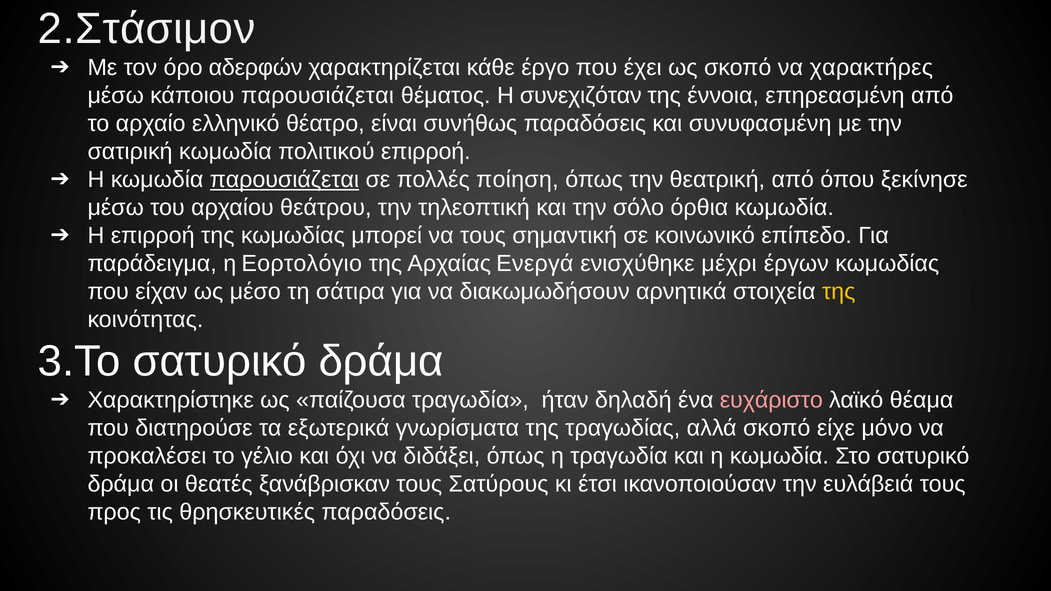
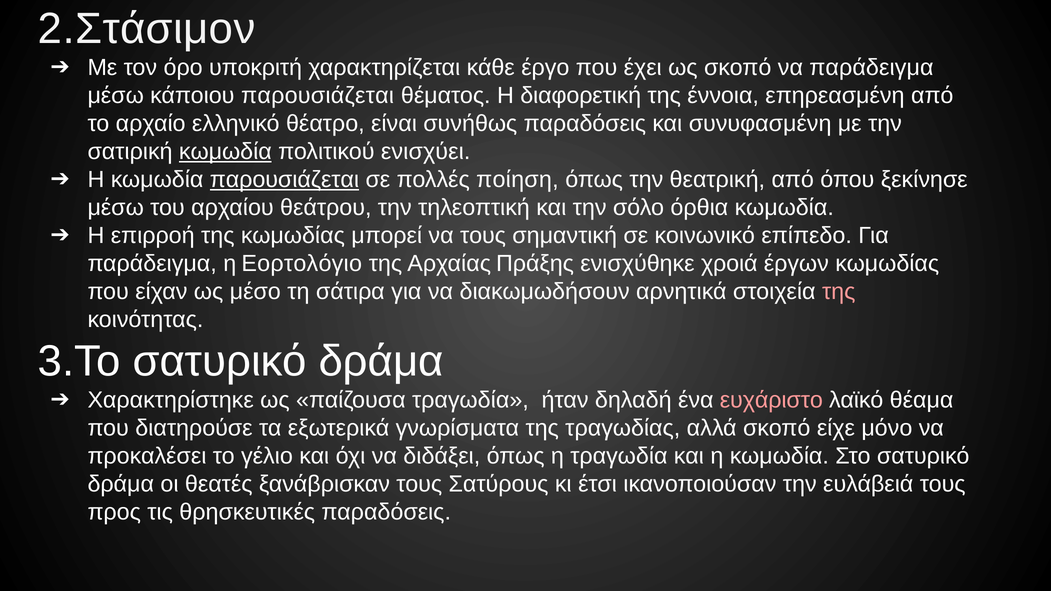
αδερφών: αδερφών -> υποκριτή (256, 68)
να χαρακτήρες: χαρακτήρες -> παράδειγμα (871, 68)
συνεχιζόταν: συνεχιζόταν -> διαφορετική (581, 96)
κωμωδία underline: none -> present (225, 152)
πολιτικού επιρροή: επιρροή -> ενισχύει (426, 152)
Ενεργά: Ενεργά -> Πράξης (535, 264)
μέχρι: μέχρι -> χροιά (729, 264)
της colour: yellow -> pink (839, 292)
